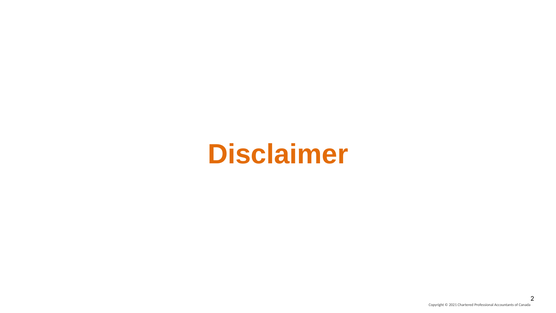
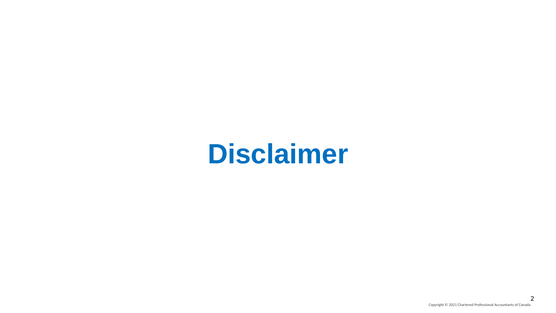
Disclaimer colour: orange -> blue (278, 154)
